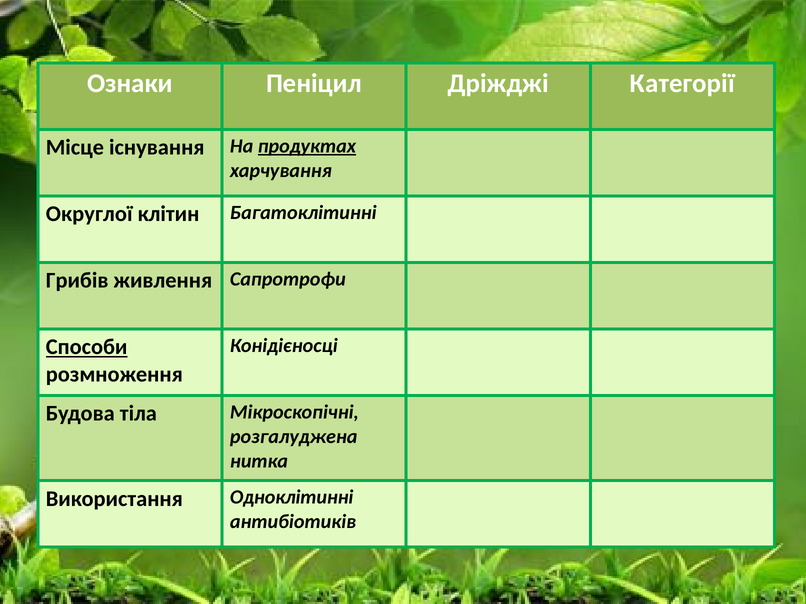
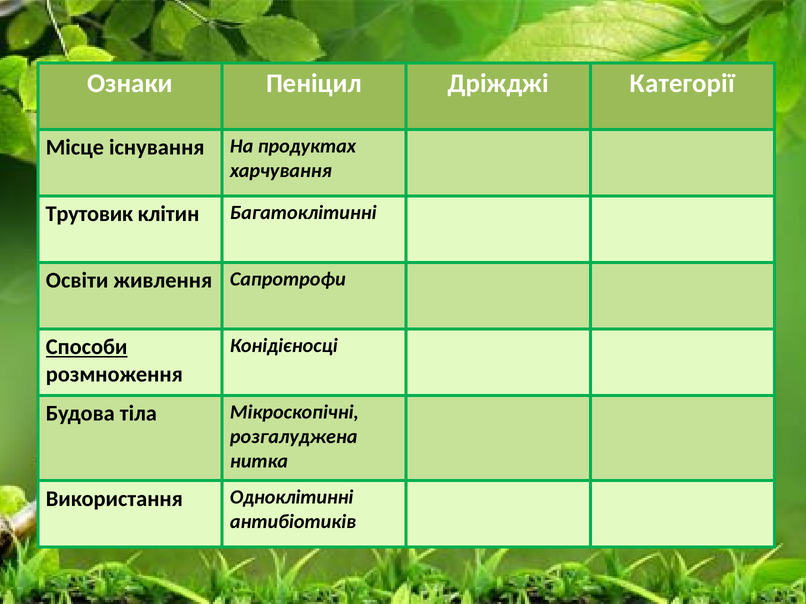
продуктах underline: present -> none (307, 146)
Округлої: Округлої -> Трутовик (89, 214)
Грибів: Грибів -> Освіти (77, 281)
